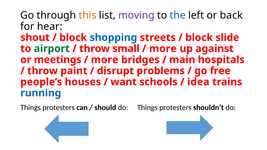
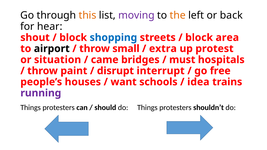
the colour: blue -> orange (178, 15)
slide: slide -> area (227, 38)
airport colour: green -> black (52, 49)
more: more -> extra (163, 49)
against: against -> protest (214, 49)
meetings: meetings -> situation (58, 60)
more: more -> came (105, 60)
main: main -> must (182, 60)
problems: problems -> interrupt (161, 71)
running colour: blue -> purple (41, 93)
